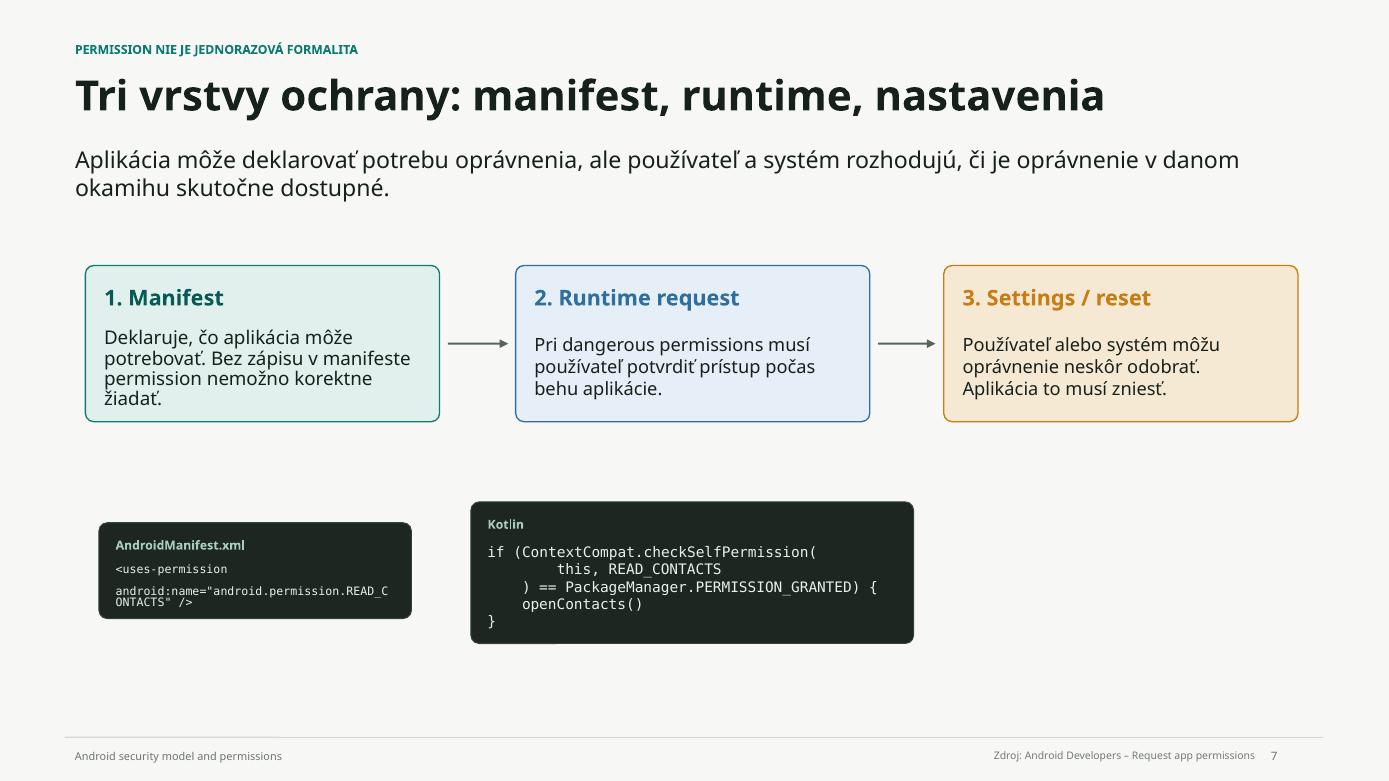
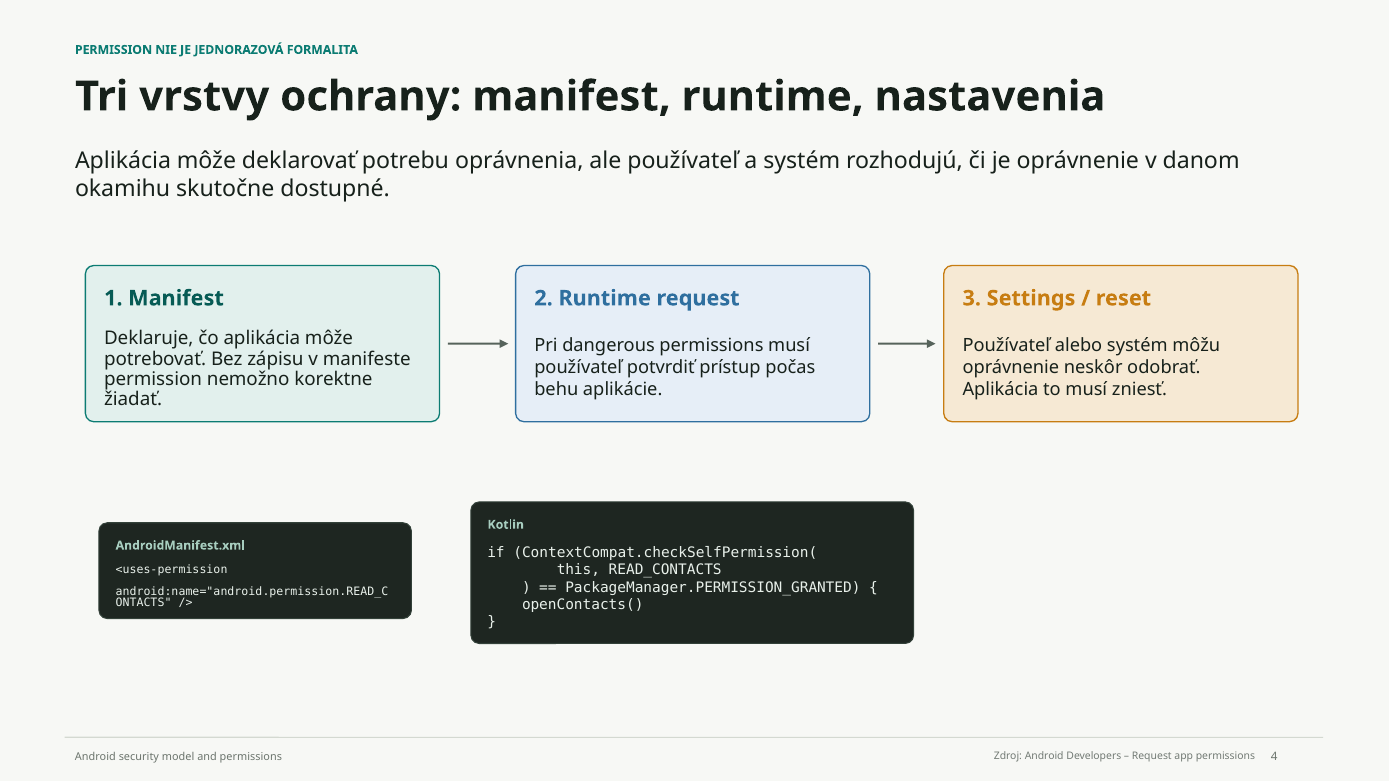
7: 7 -> 4 (1274, 757)
